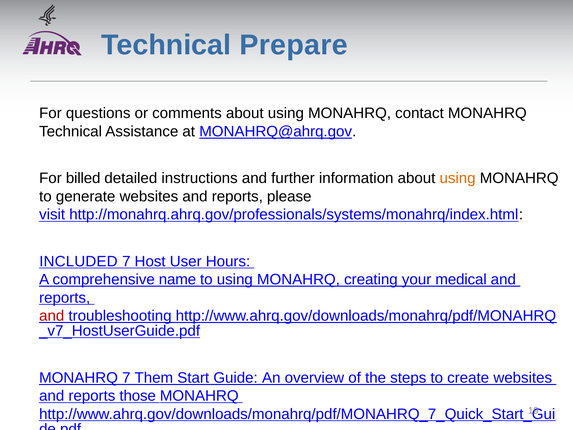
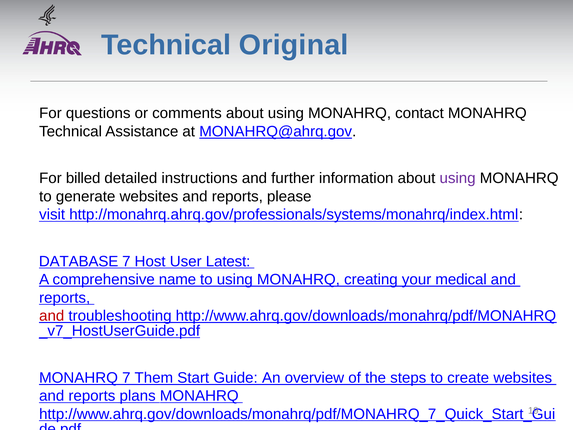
Prepare: Prepare -> Original (294, 45)
using colour: orange -> purple (458, 178)
INCLUDED: INCLUDED -> DATABASE (79, 261)
Hours: Hours -> Latest (228, 261)
those: those -> plans (138, 396)
